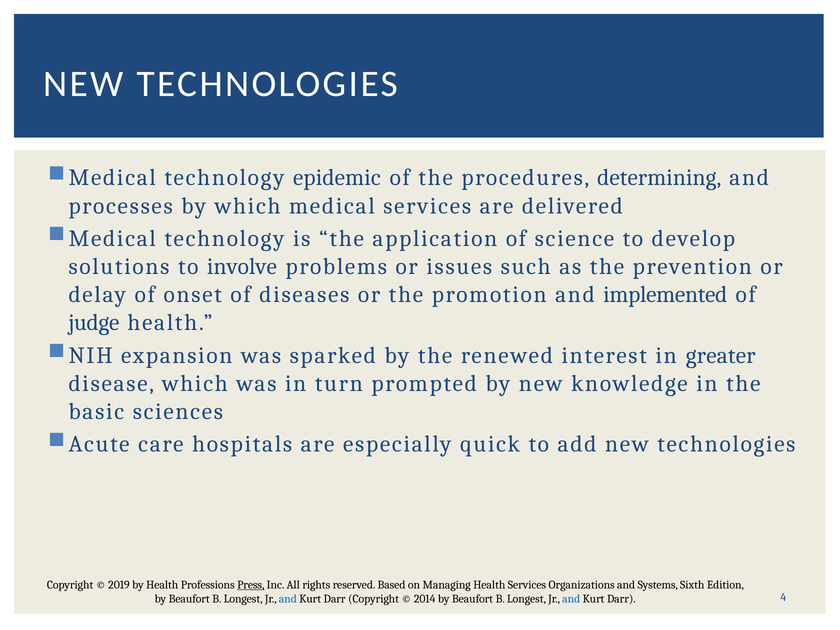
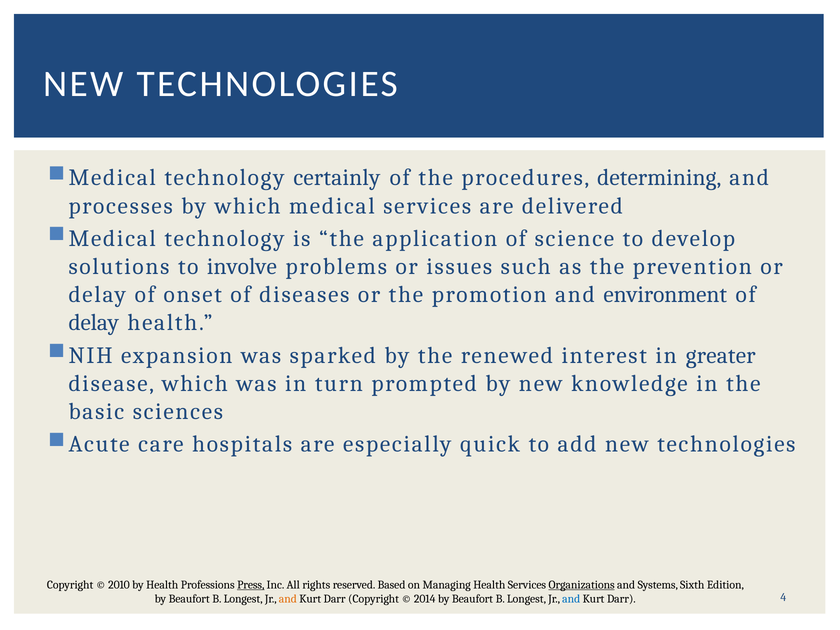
epidemic: epidemic -> certainly (337, 178)
implemented: implemented -> environment (665, 295)
judge: judge -> delay (94, 323)
2019: 2019 -> 2010 (119, 585)
Organizations underline: none -> present (582, 585)
and colour: blue -> orange (288, 599)
